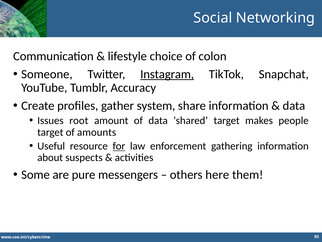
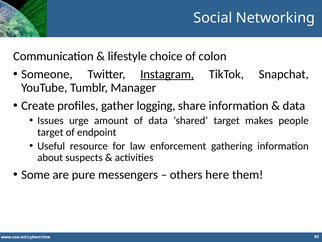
Accuracy: Accuracy -> Manager (133, 88)
system: system -> logging (156, 106)
root: root -> urge (79, 120)
amounts: amounts -> endpoint (97, 132)
for underline: present -> none (119, 146)
